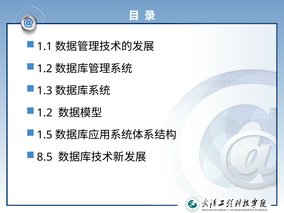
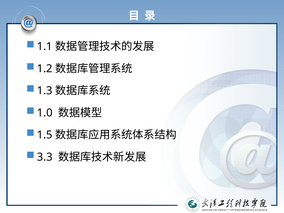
1.2: 1.2 -> 1.0 (45, 113)
8.5: 8.5 -> 3.3 (45, 157)
